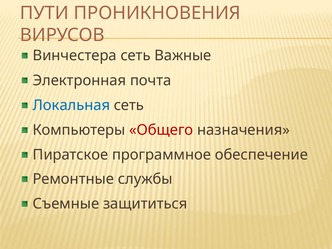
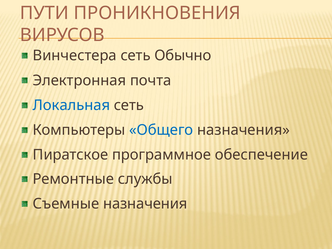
Важные: Важные -> Обычно (183, 56)
Общего colour: red -> blue (161, 130)
Съемные защититься: защититься -> назначения (145, 204)
